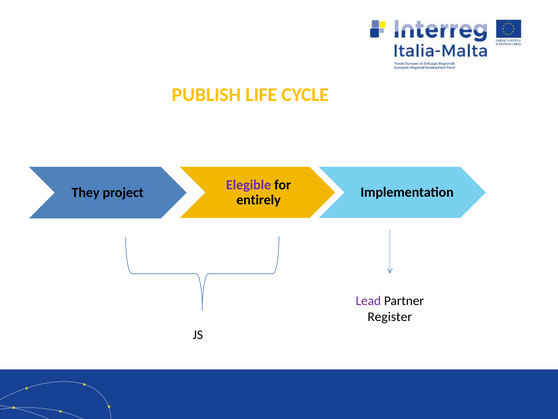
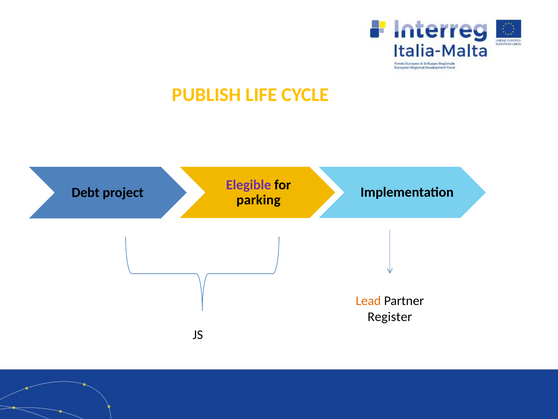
They: They -> Debt (86, 192)
entirely: entirely -> parking (258, 200)
Lead colour: purple -> orange (368, 301)
